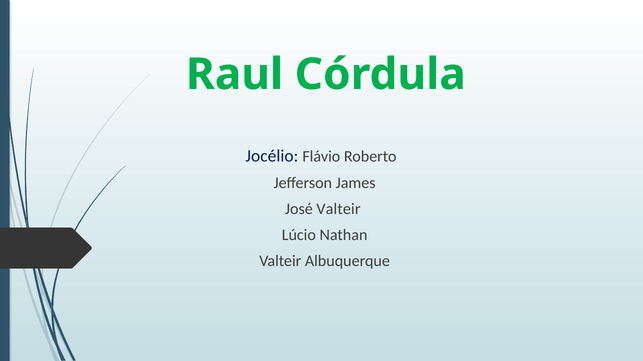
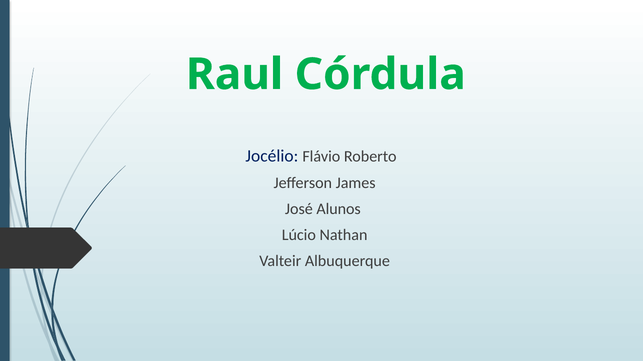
José Valteir: Valteir -> Alunos (339, 209)
